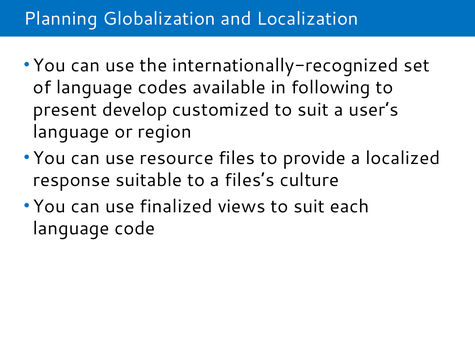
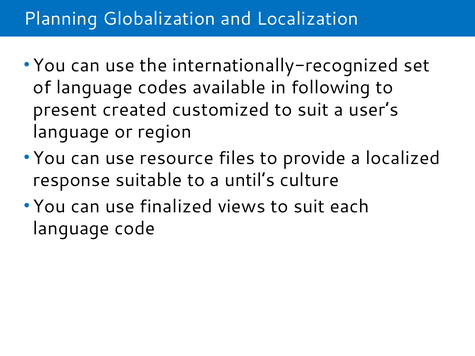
develop: develop -> created (135, 110)
files’s: files’s -> until’s (250, 180)
